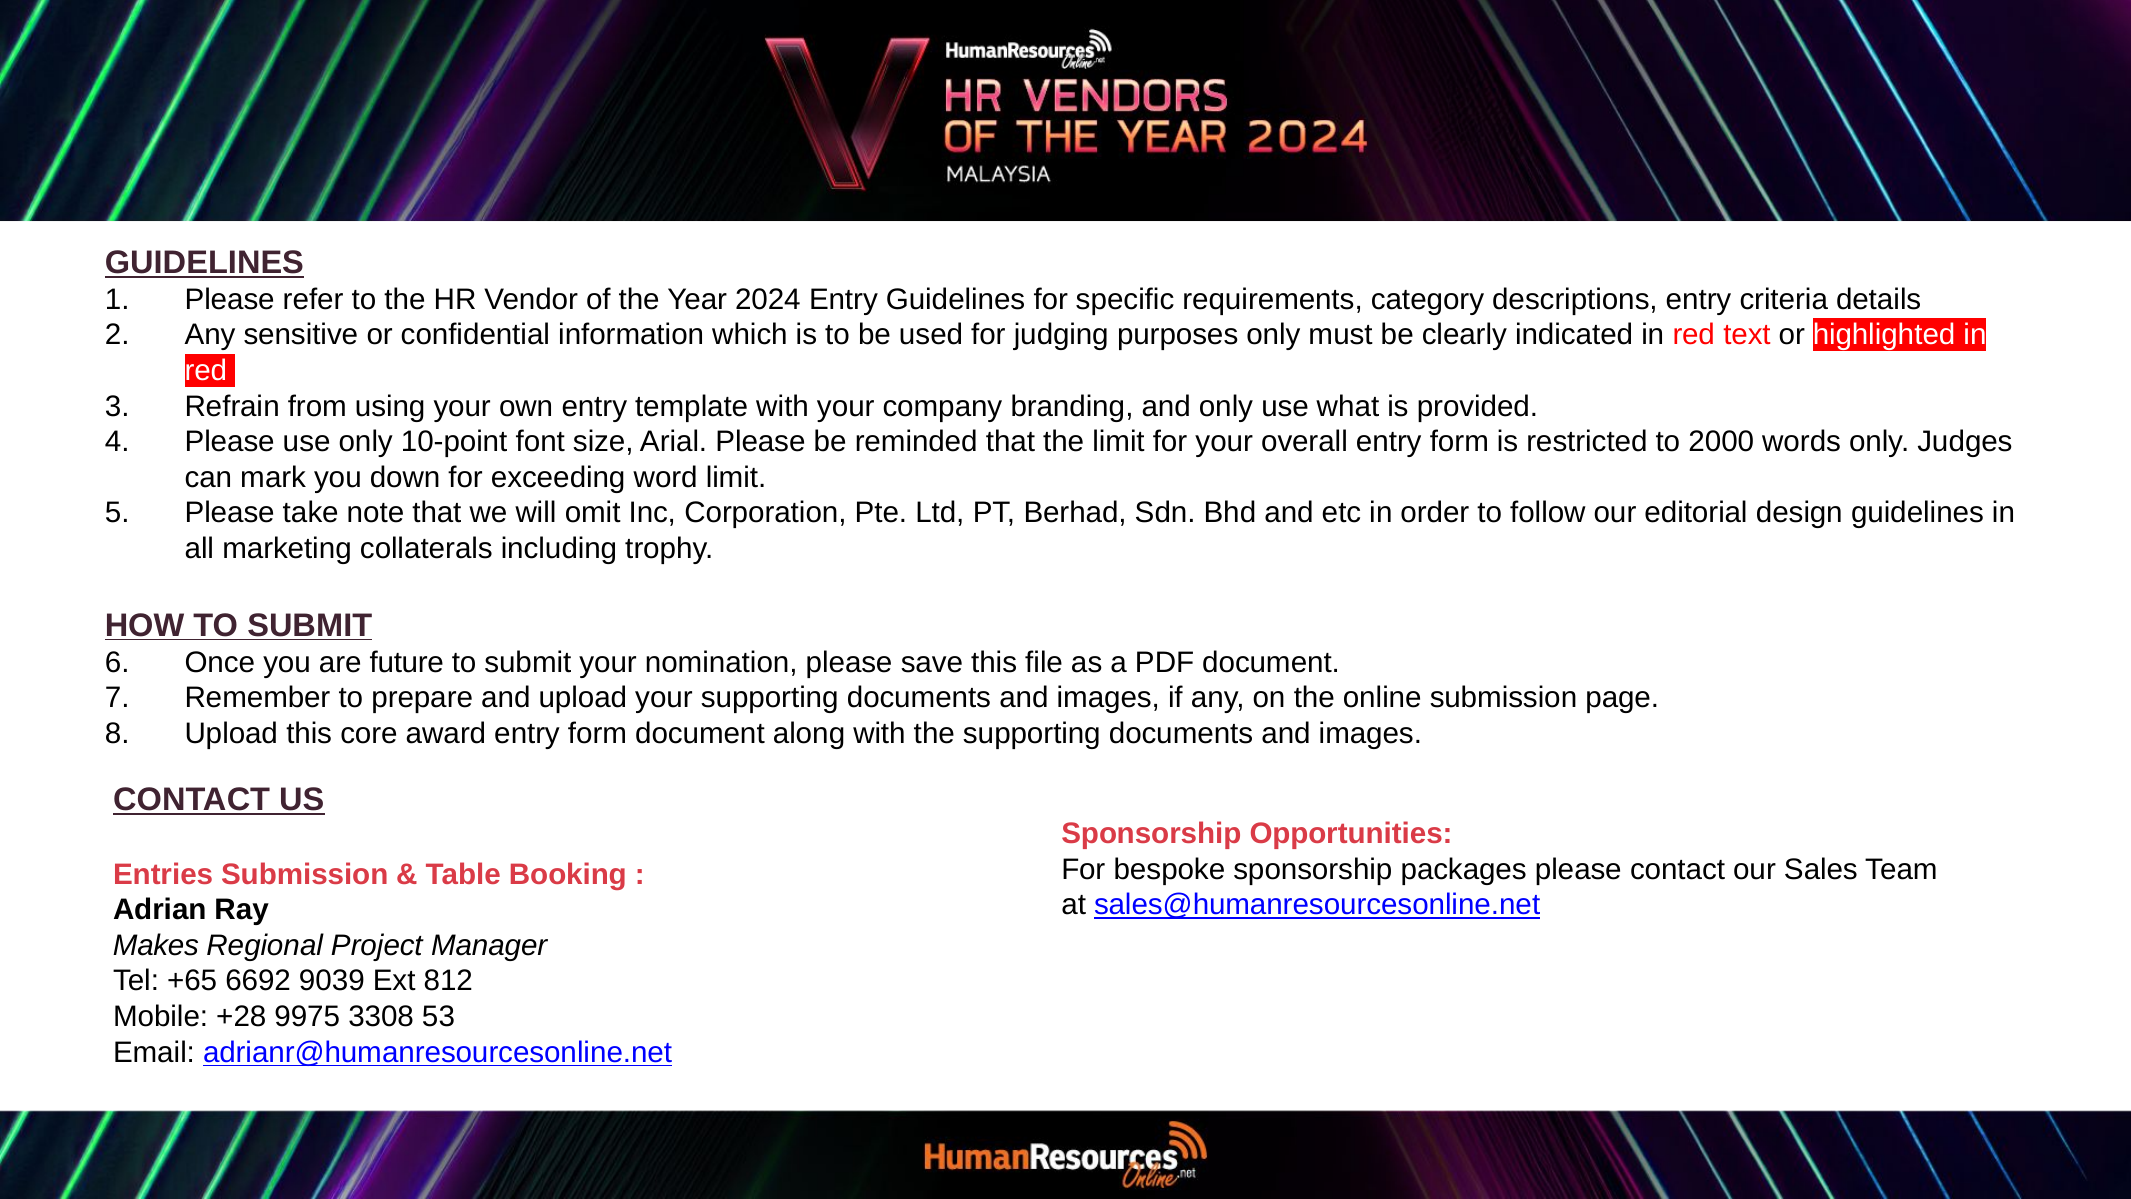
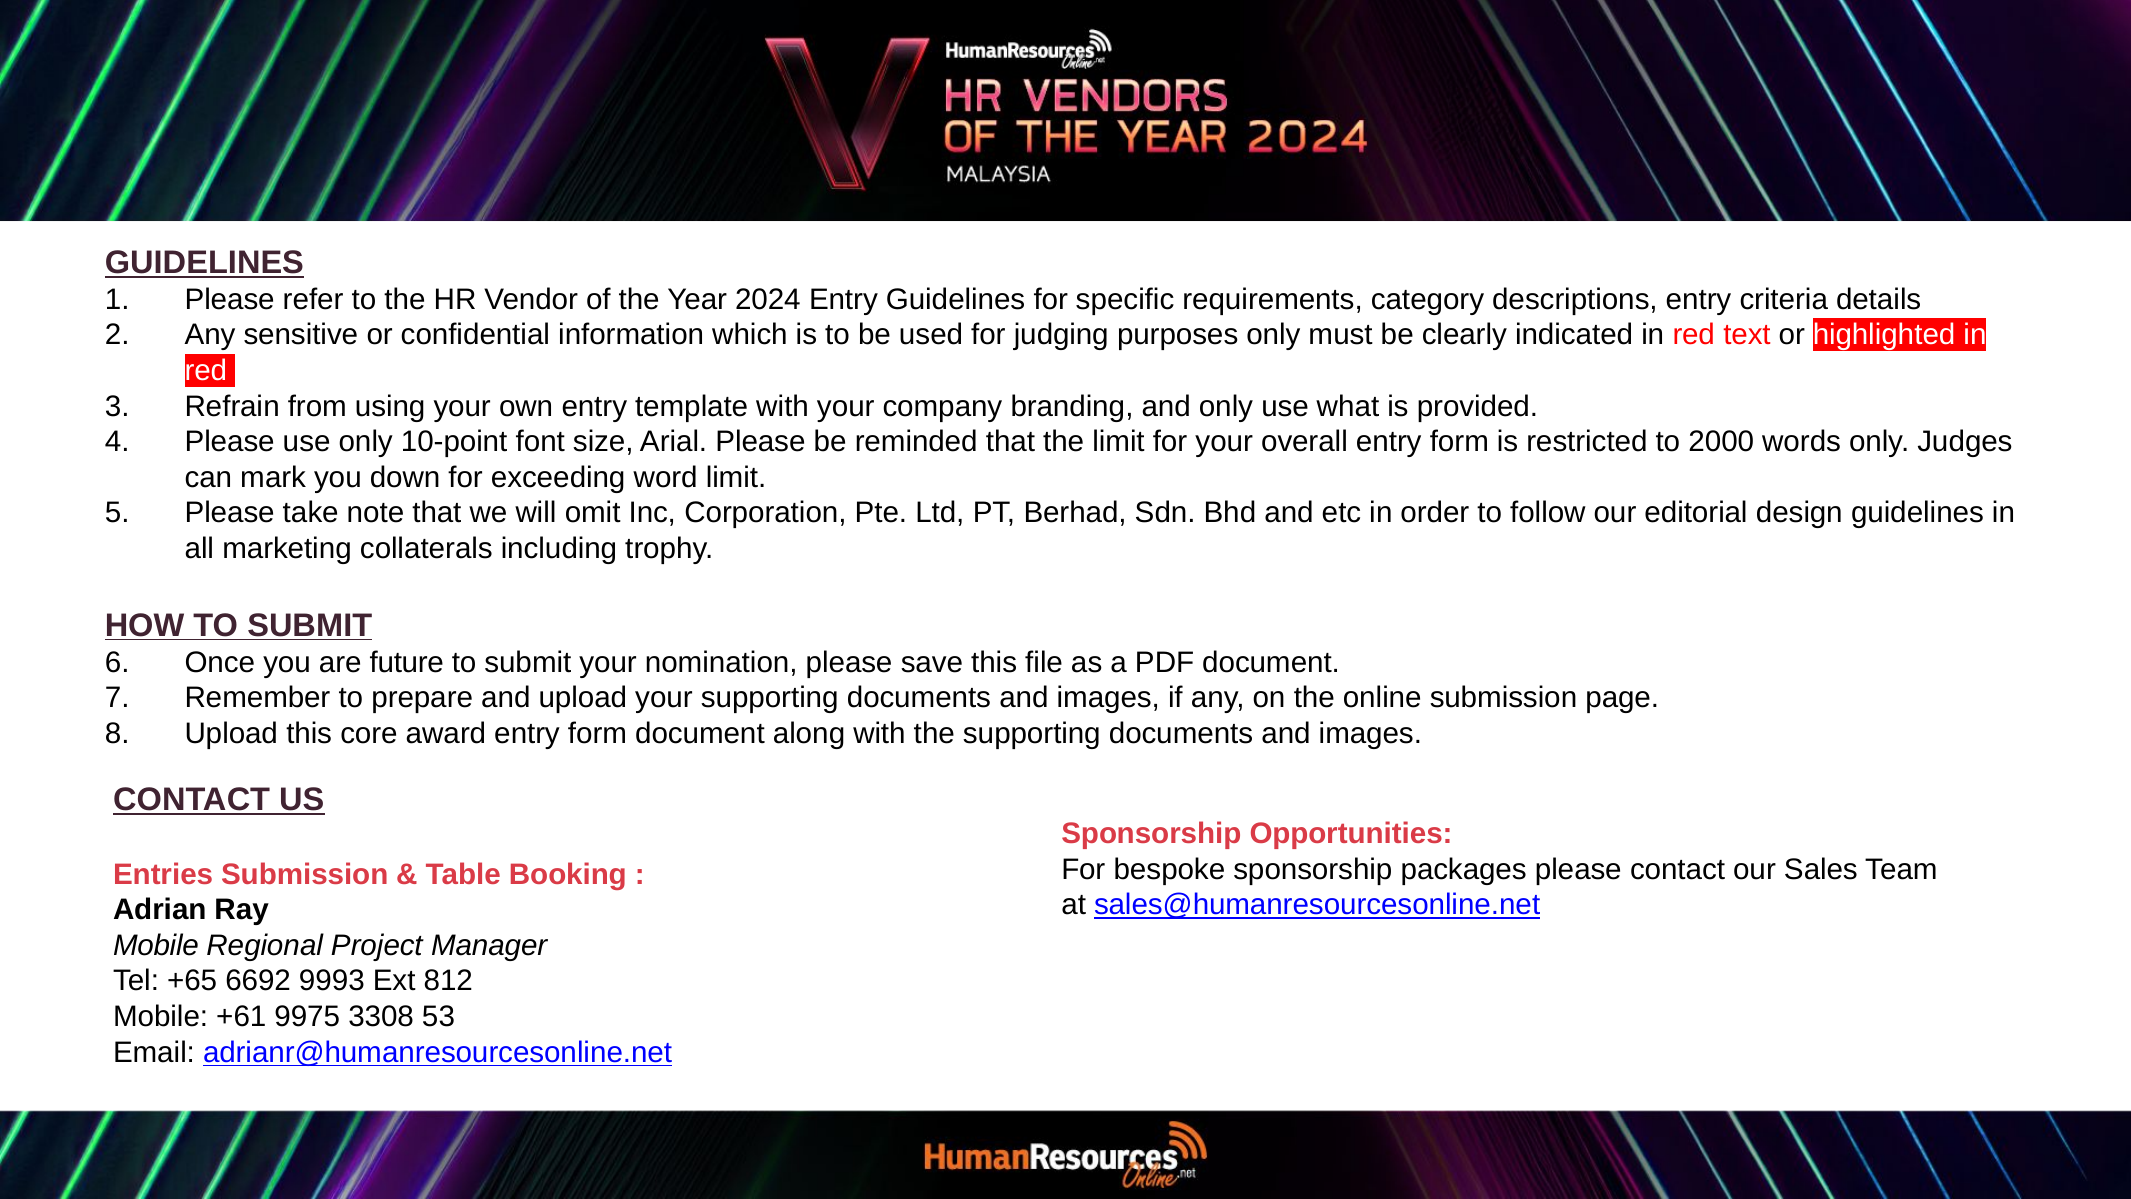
Makes: Makes -> Mobile (156, 945)
9039: 9039 -> 9993 (332, 981)
+28: +28 -> +61 (241, 1017)
